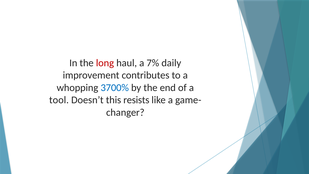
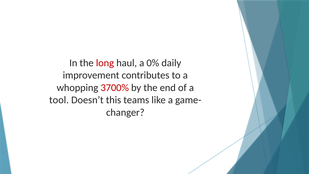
7%: 7% -> 0% (153, 63)
3700% colour: blue -> red (115, 88)
resists: resists -> teams (136, 100)
